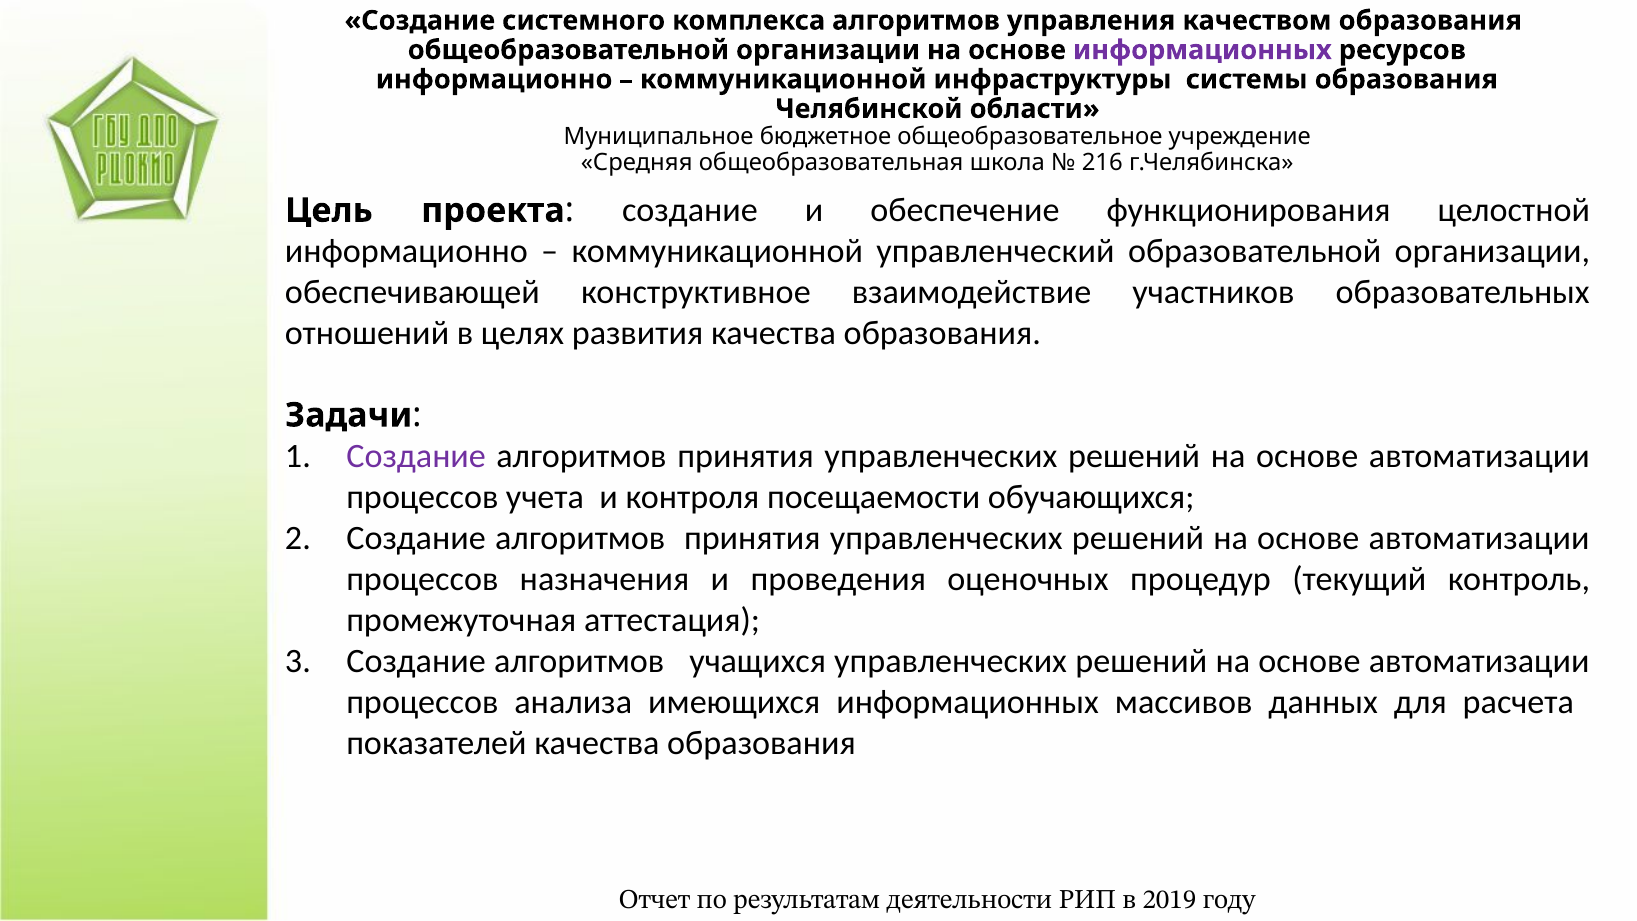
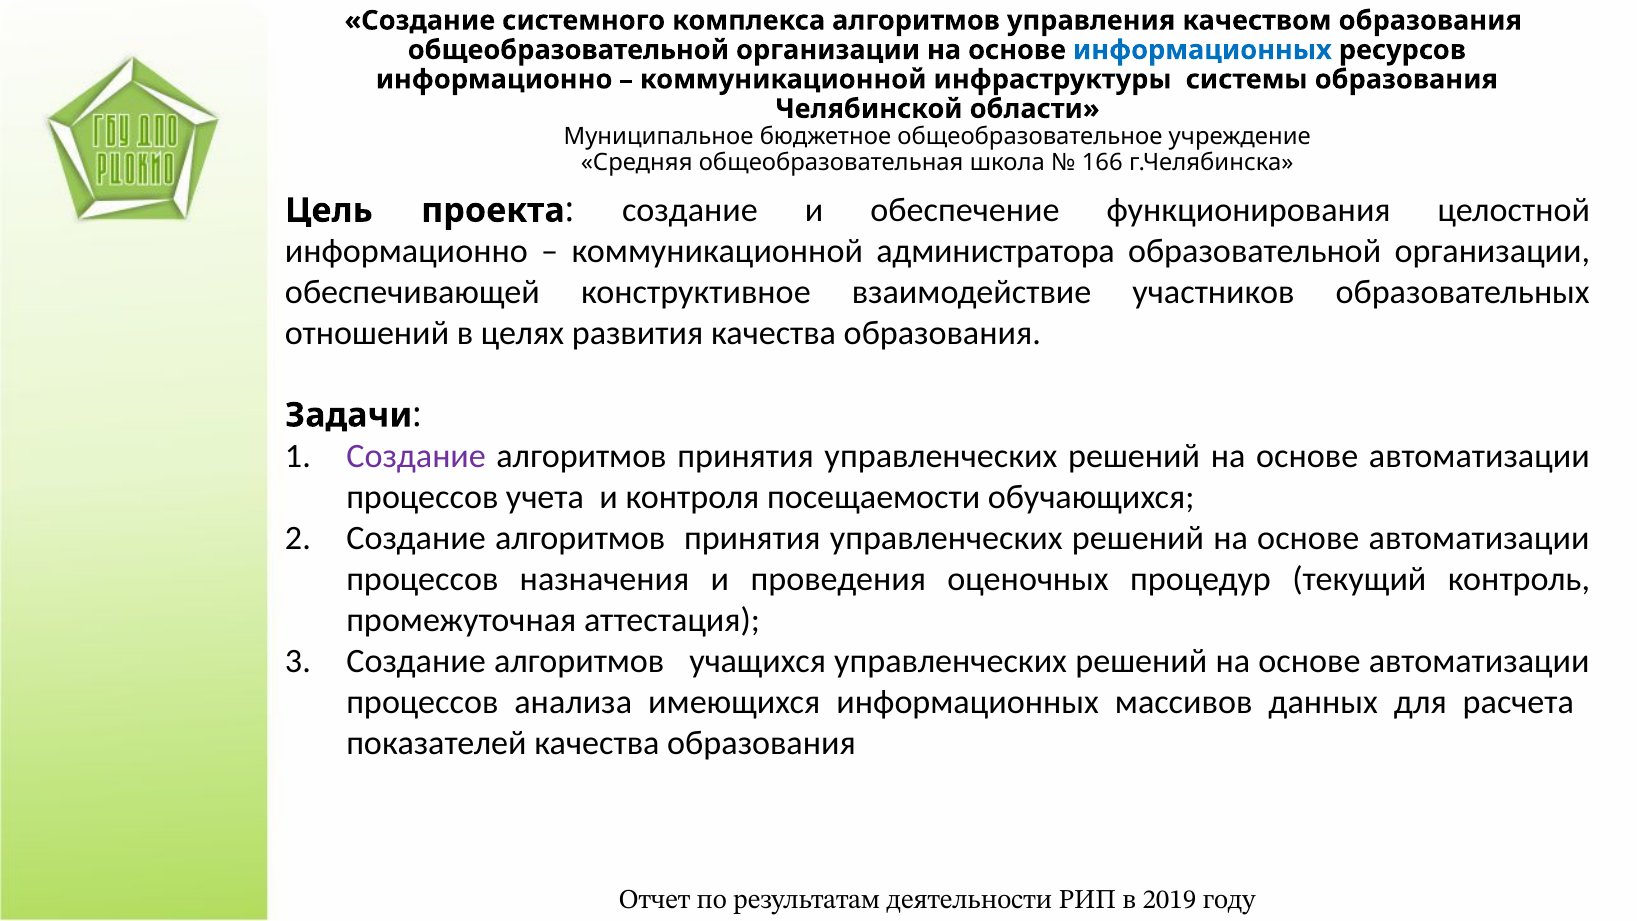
информационных colour: purple -> blue (1202, 50)
216: 216 -> 166 (1102, 162)
управленческий: управленческий -> администратора (996, 251)
